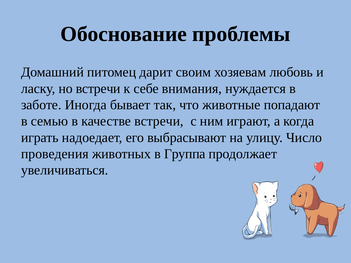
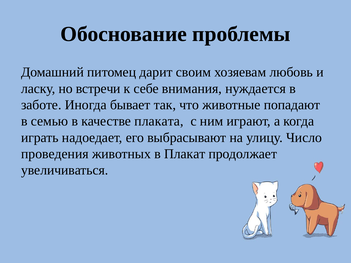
качестве встречи: встречи -> плаката (159, 121)
Группа: Группа -> Плакат (185, 154)
